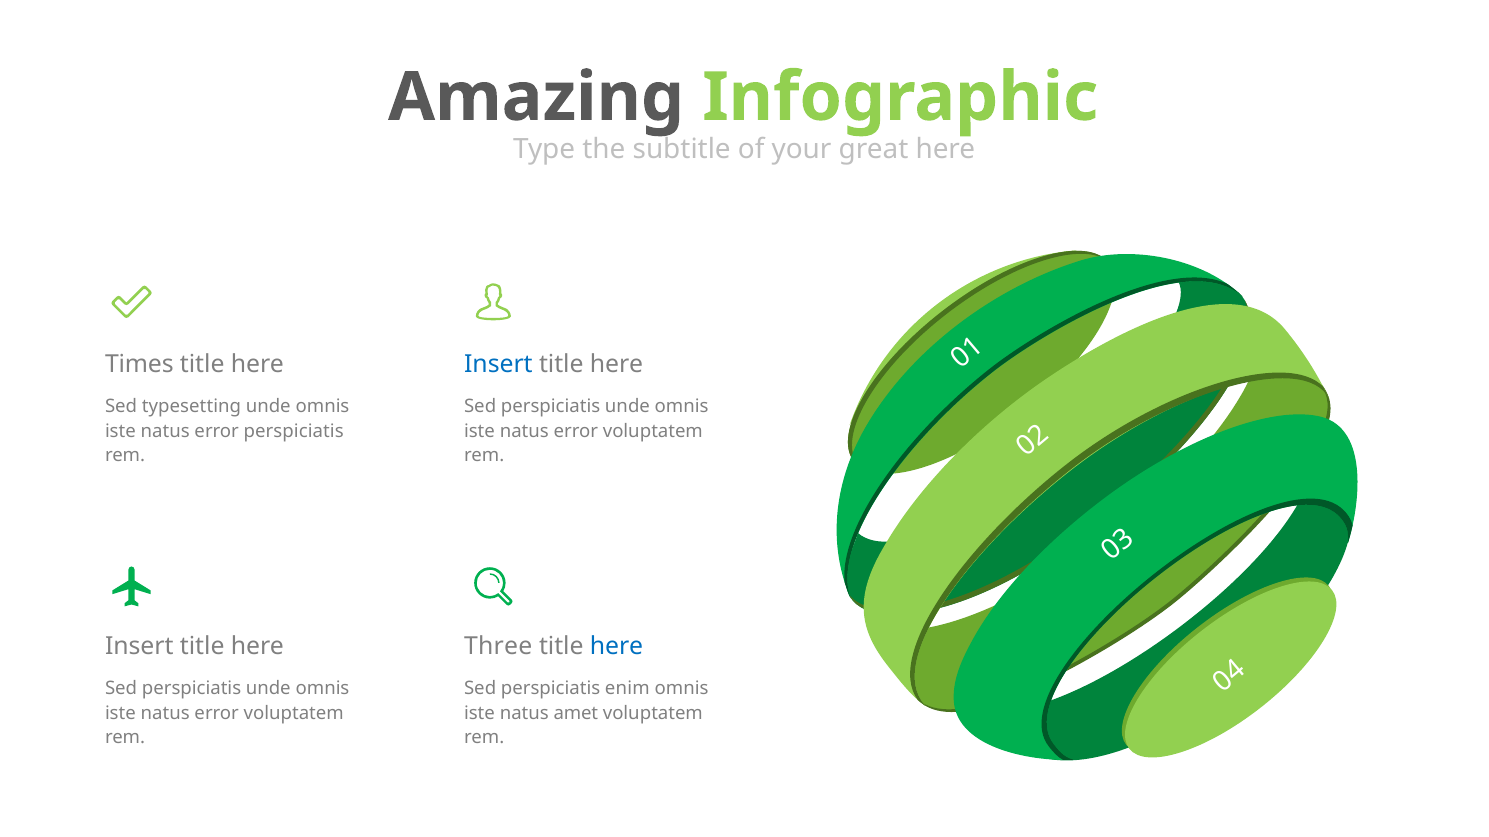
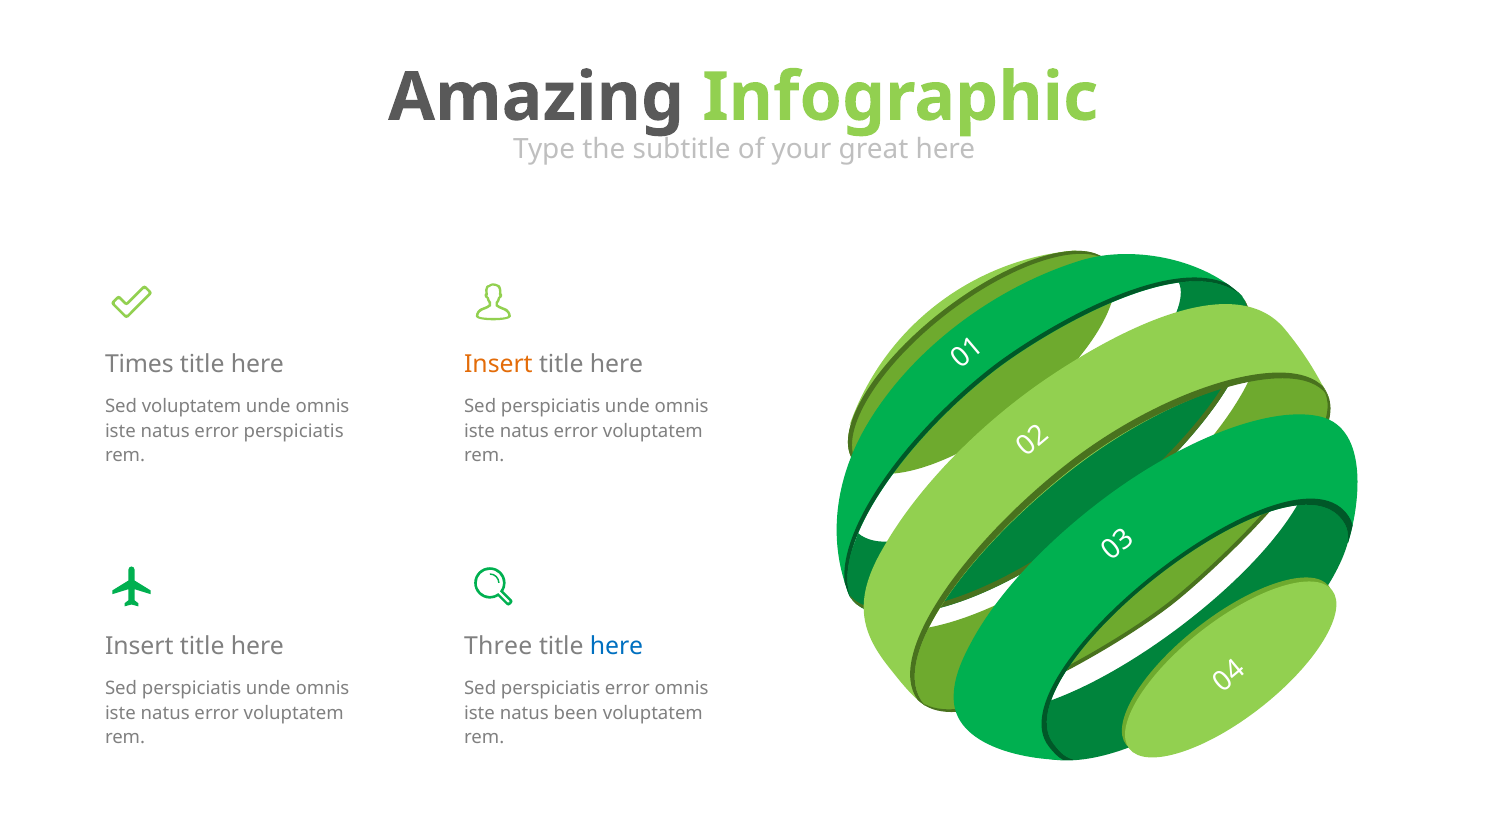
Insert colour: blue -> orange (498, 365)
Sed typesetting: typesetting -> voluptatem (192, 407)
perspiciatis enim: enim -> error (627, 689)
amet: amet -> been (576, 714)
